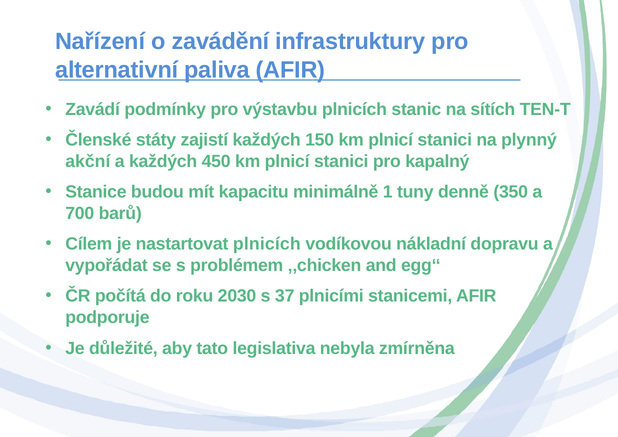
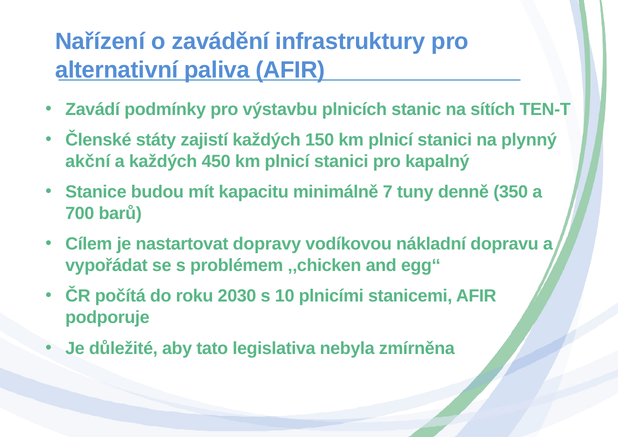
1: 1 -> 7 (388, 192)
nastartovat plnicích: plnicích -> dopravy (267, 244)
37: 37 -> 10 (285, 296)
